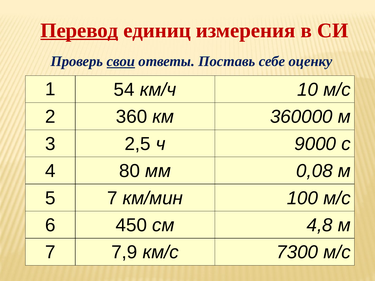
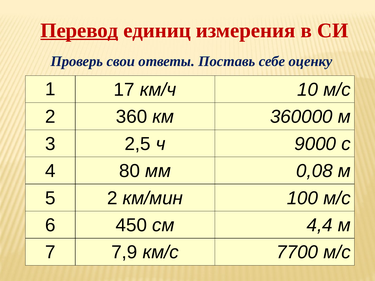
свои underline: present -> none (121, 61)
54: 54 -> 17 (124, 90)
5 7: 7 -> 2 (112, 198)
4,8: 4,8 -> 4,4 (320, 225)
7300: 7300 -> 7700 (297, 253)
